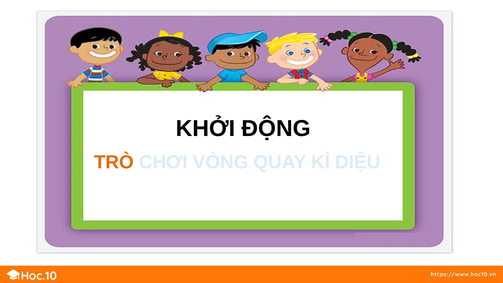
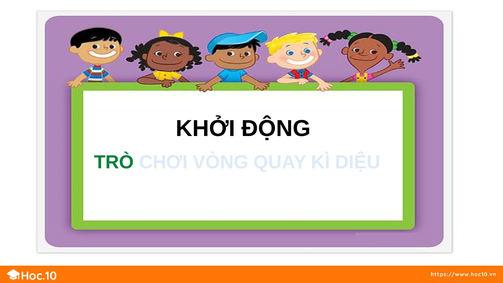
TRÒ colour: orange -> green (114, 162)
